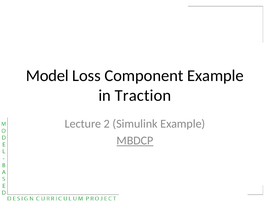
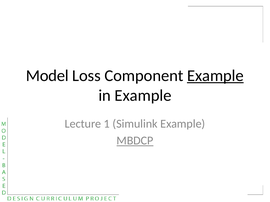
Example underline: none -> present (215, 76)
in Traction: Traction -> Example (143, 96)
2: 2 -> 1 (107, 124)
